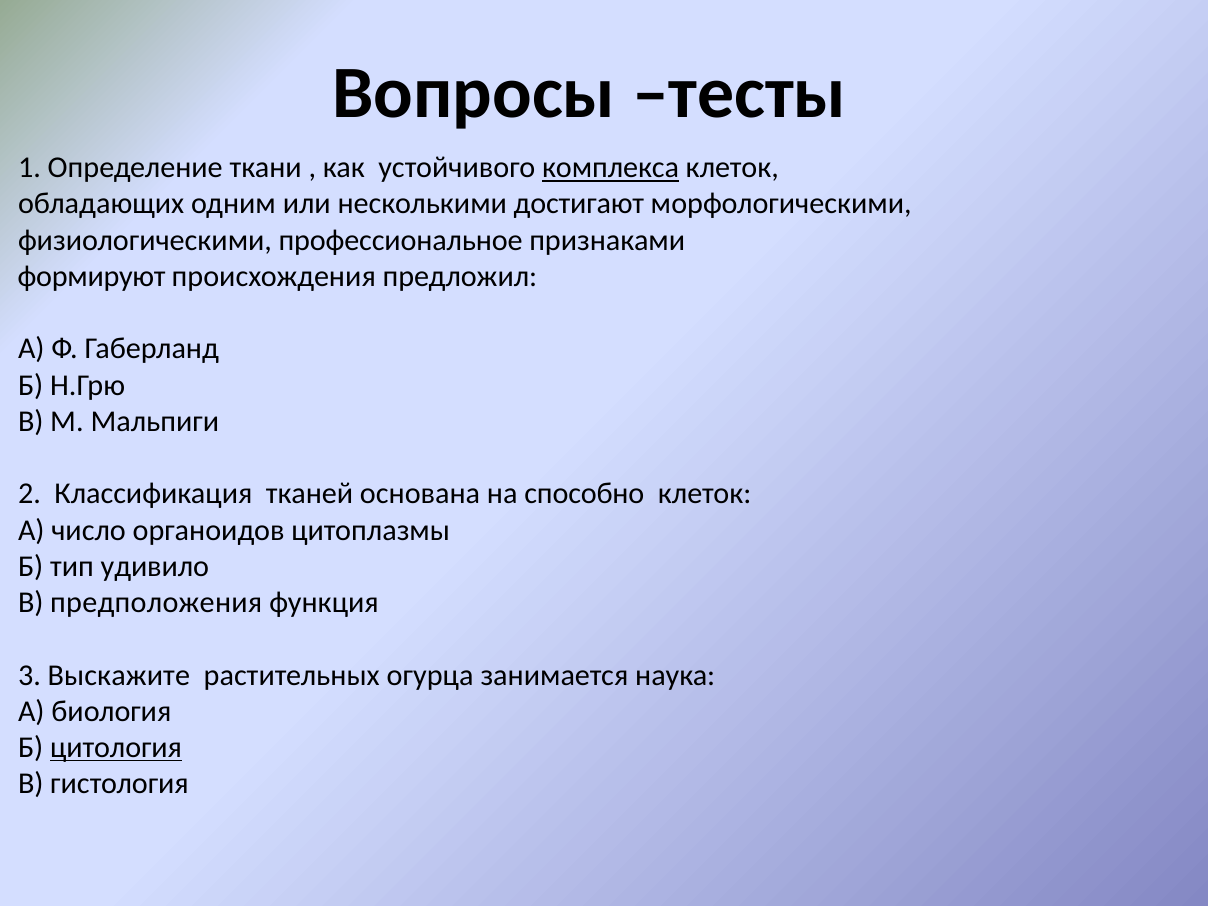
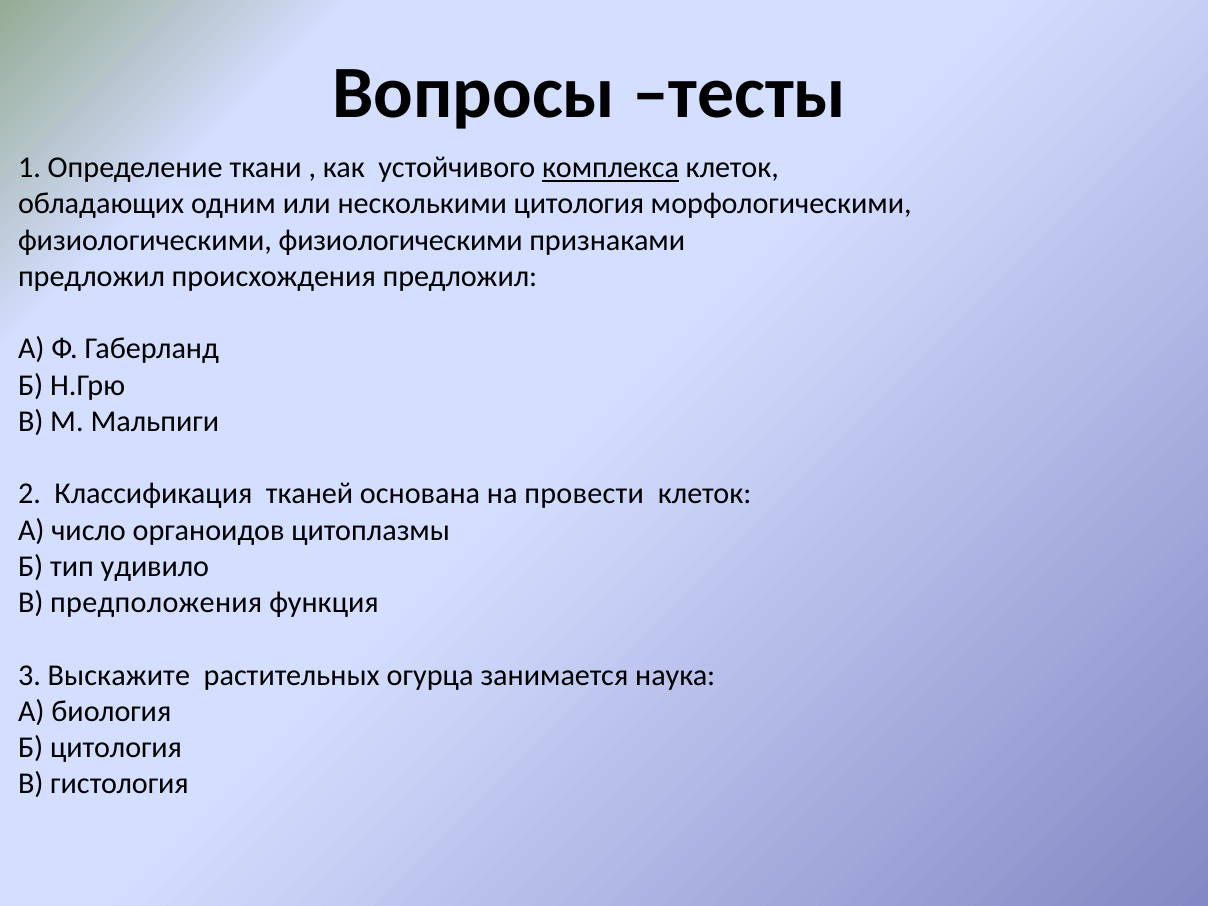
несколькими достигают: достигают -> цитология (579, 204)
физиологическими профессиональное: профессиональное -> физиологическими (401, 240)
формируют: формируют -> предложил (92, 276)
способно: способно -> провести (584, 494)
цитология underline: present -> none (116, 748)
